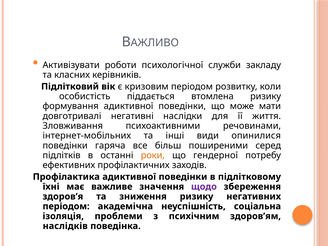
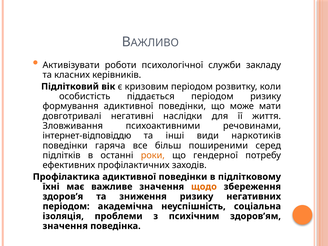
піддається втомлена: втомлена -> періодом (212, 96)
інтернет-мобільних: інтернет-мобільних -> інтернет-відповіддю (87, 136)
опинилися: опинилися -> наркотиків (256, 136)
щодо colour: purple -> orange (204, 187)
наслідків: наслідків -> значення (65, 226)
